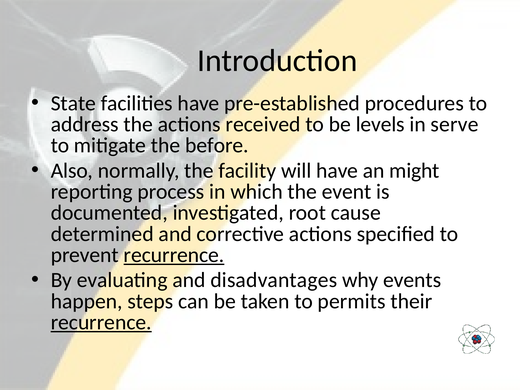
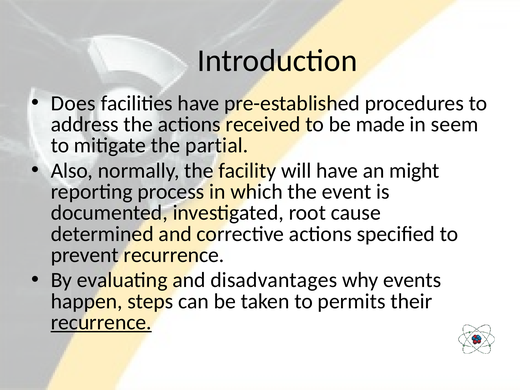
State: State -> Does (73, 103)
levels: levels -> made (380, 124)
serve: serve -> seem (455, 124)
before: before -> partial (217, 145)
recurrence underline: present -> none (174, 255)
